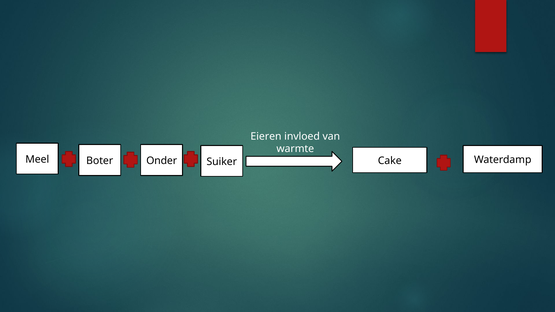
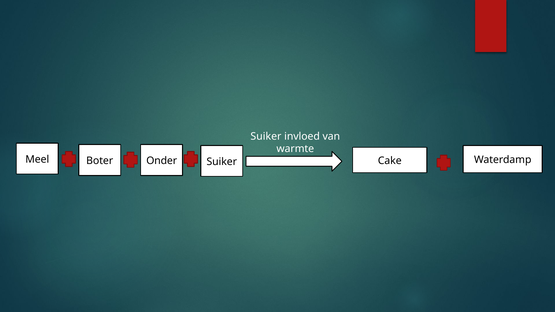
Eieren: Eieren -> Suiker (266, 136)
